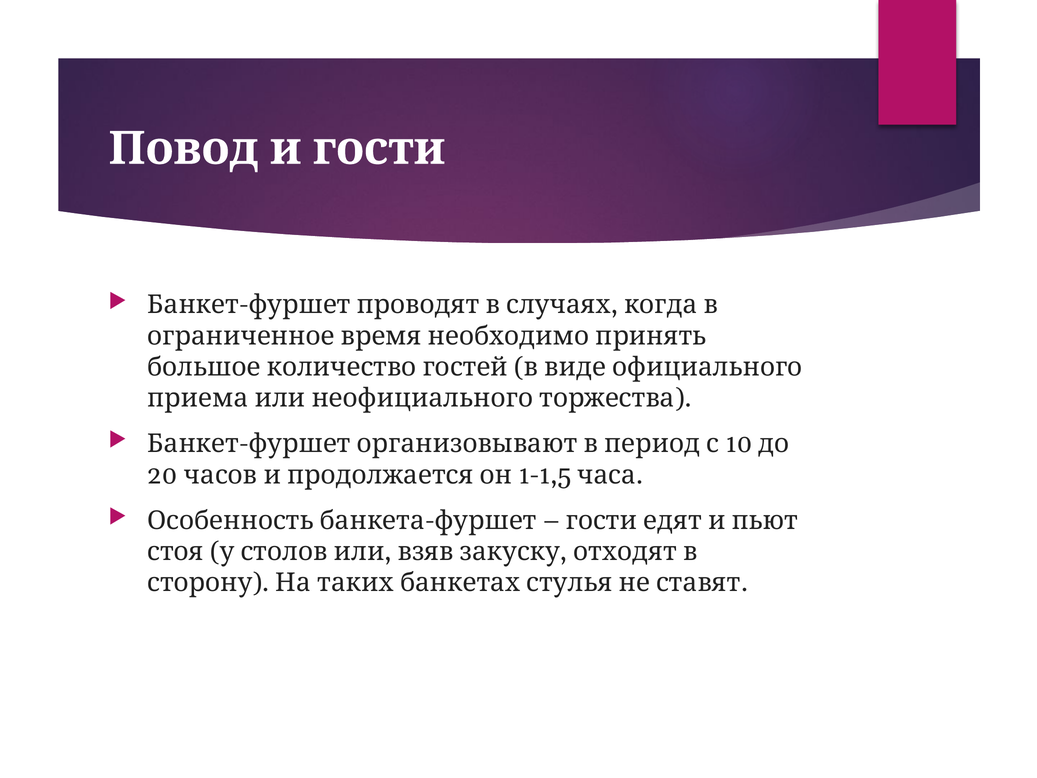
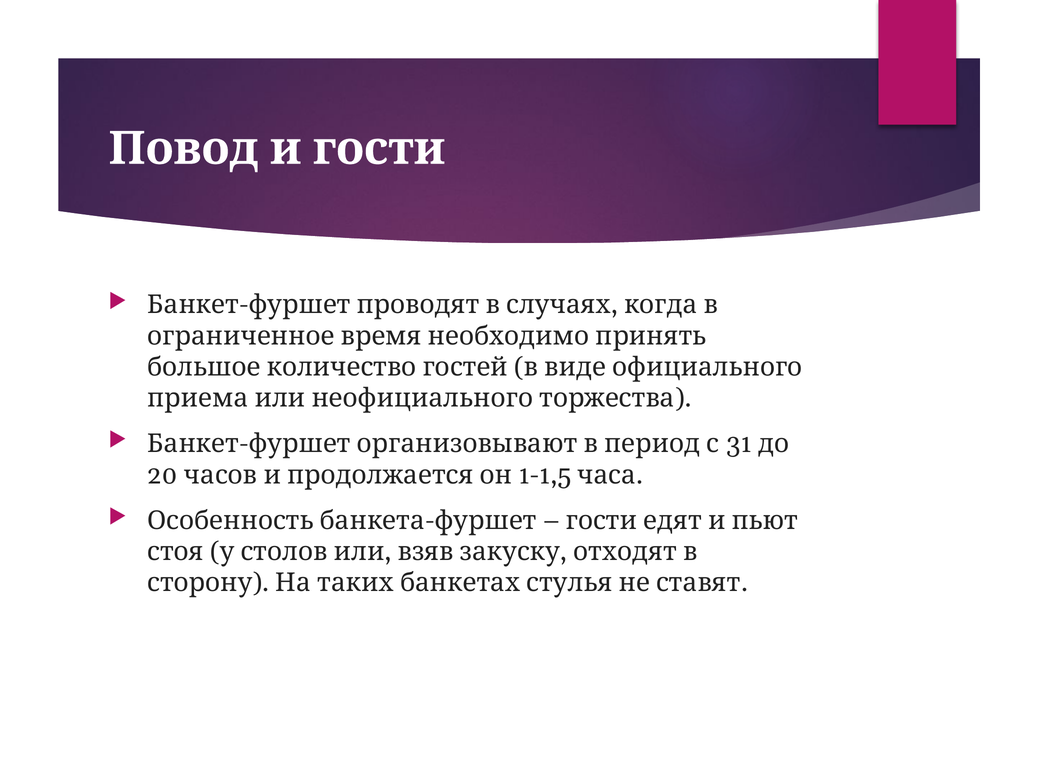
10: 10 -> 31 (739, 444)
